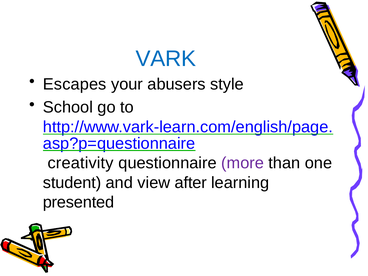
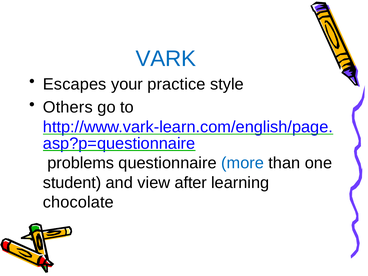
abusers: abusers -> practice (176, 84)
School: School -> Others (68, 107)
creativity: creativity -> problems (81, 163)
more colour: purple -> blue (243, 163)
presented: presented -> chocolate (78, 202)
